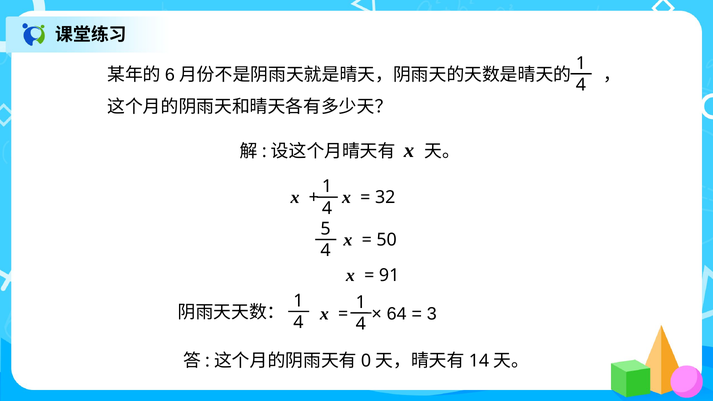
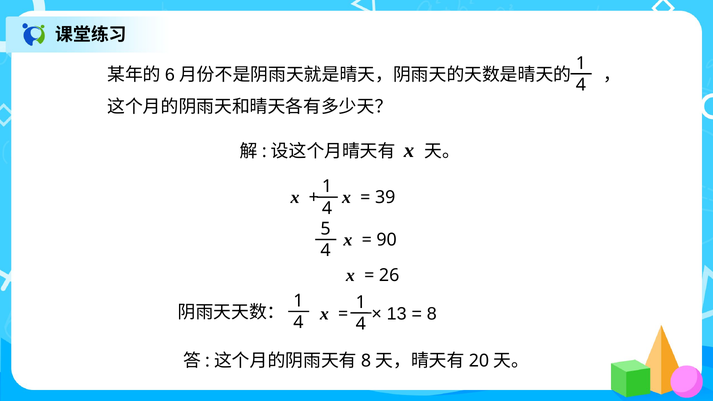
32: 32 -> 39 (385, 197)
50: 50 -> 90 (387, 240)
91: 91 -> 26 (389, 276)
64: 64 -> 13 (397, 314)
3: 3 -> 8 (432, 314)
0: 0 -> 8 (366, 361)
14: 14 -> 20 (479, 361)
